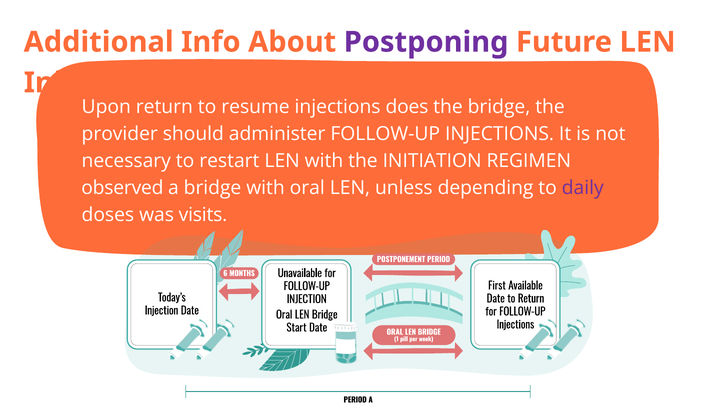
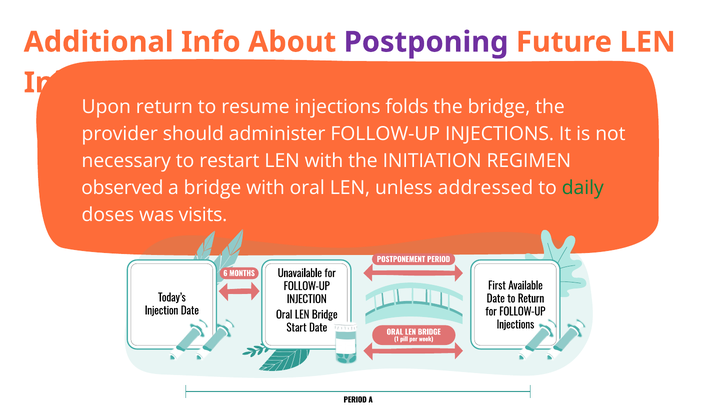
does: does -> folds (407, 107)
depending: depending -> addressed (485, 188)
daily colour: purple -> green (583, 188)
